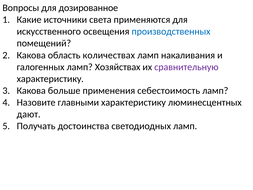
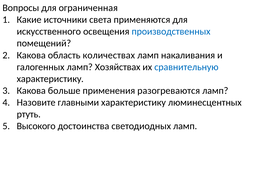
дозированное: дозированное -> ограниченная (88, 8)
сравнительную colour: purple -> blue (186, 67)
себестоимость: себестоимость -> разогреваются (169, 91)
дают: дают -> ртуть (29, 114)
Получать: Получать -> Высокого (36, 126)
